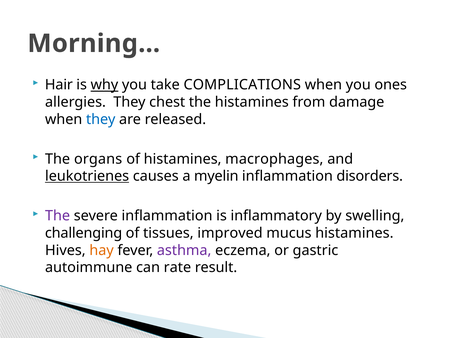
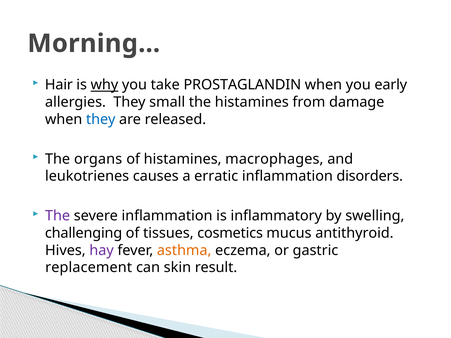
COMPLICATIONS: COMPLICATIONS -> PROSTAGLANDIN (242, 85)
ones: ones -> early (391, 85)
chest: chest -> small (167, 102)
leukotrienes underline: present -> none (87, 176)
myelin: myelin -> erratic (216, 176)
improved: improved -> cosmetics (230, 233)
mucus histamines: histamines -> antithyroid (354, 233)
hay colour: orange -> purple (102, 250)
asthma colour: purple -> orange (184, 250)
autoimmune: autoimmune -> replacement (89, 268)
rate: rate -> skin (177, 268)
